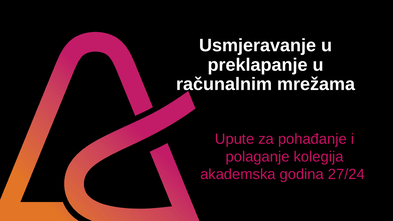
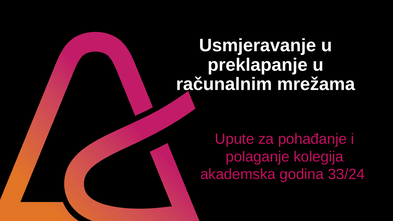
27/24: 27/24 -> 33/24 (346, 174)
